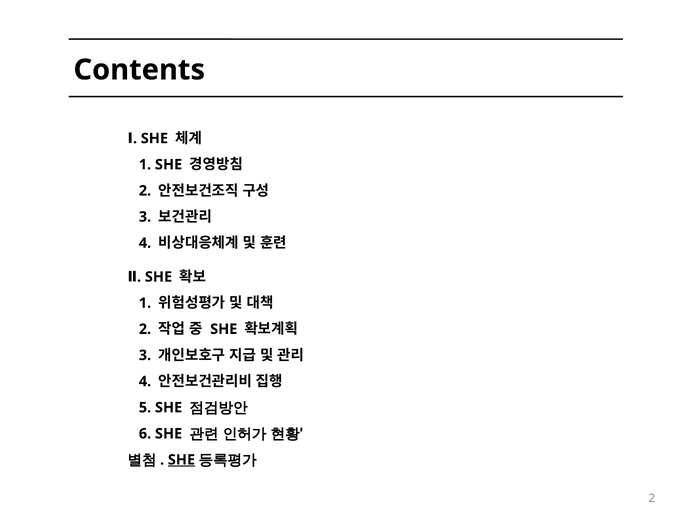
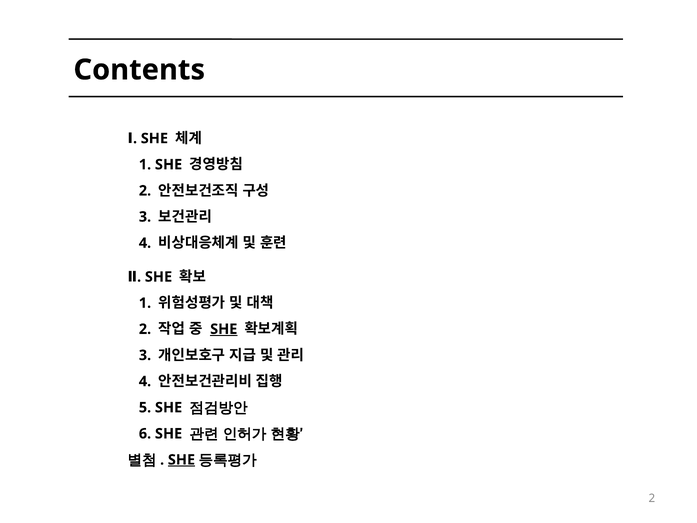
SHE underline: none -> present (224, 329)
